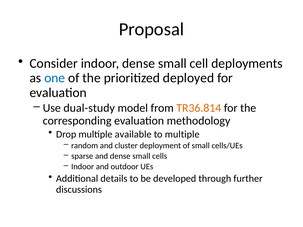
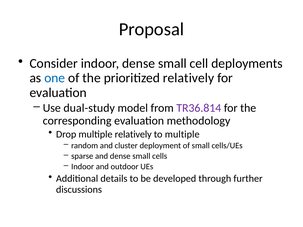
prioritized deployed: deployed -> relatively (189, 78)
TR36.814 colour: orange -> purple (199, 108)
multiple available: available -> relatively (133, 134)
